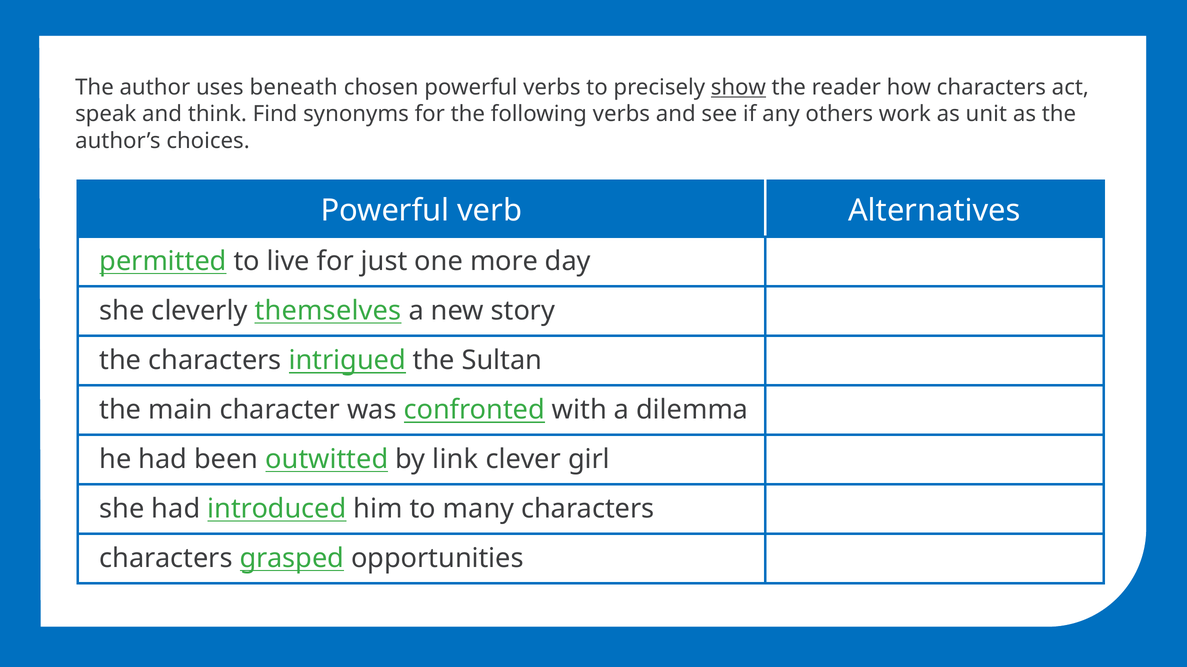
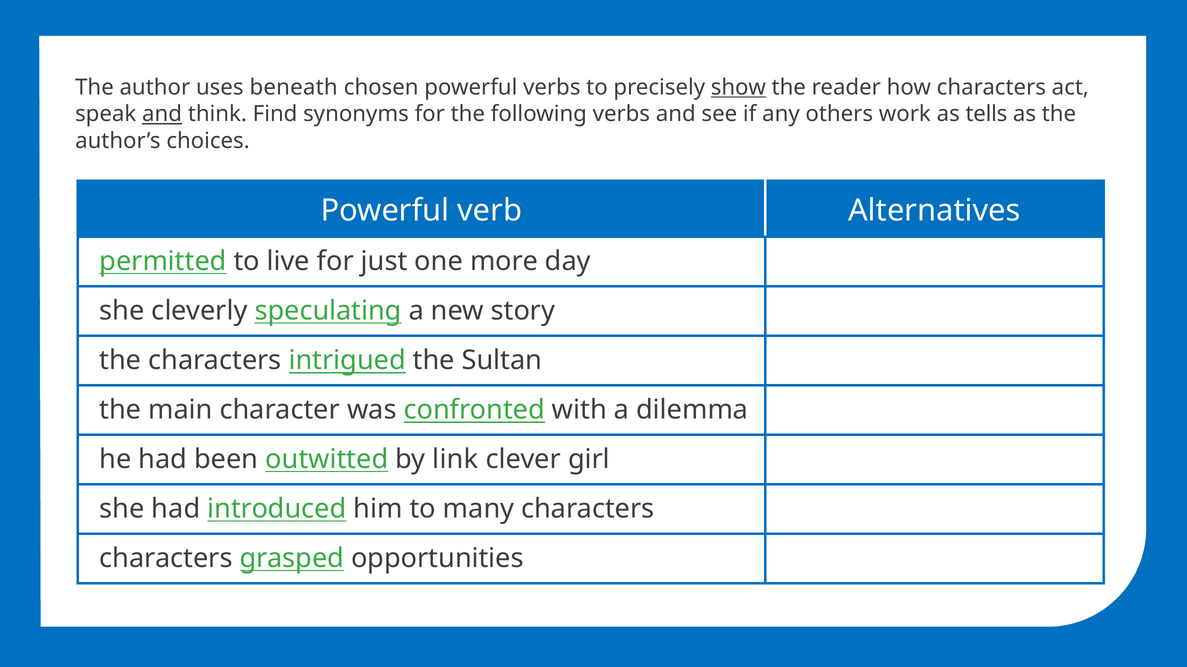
and underline: none -> present (162, 114)
unit: unit -> tells (986, 114)
themselves: themselves -> speculating (328, 311)
